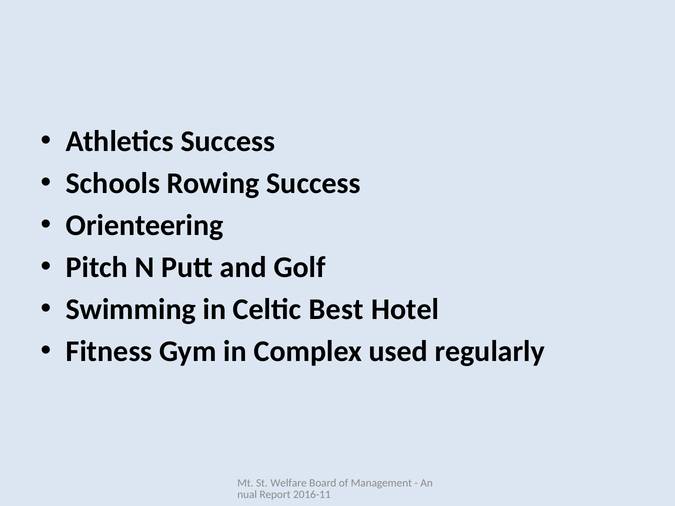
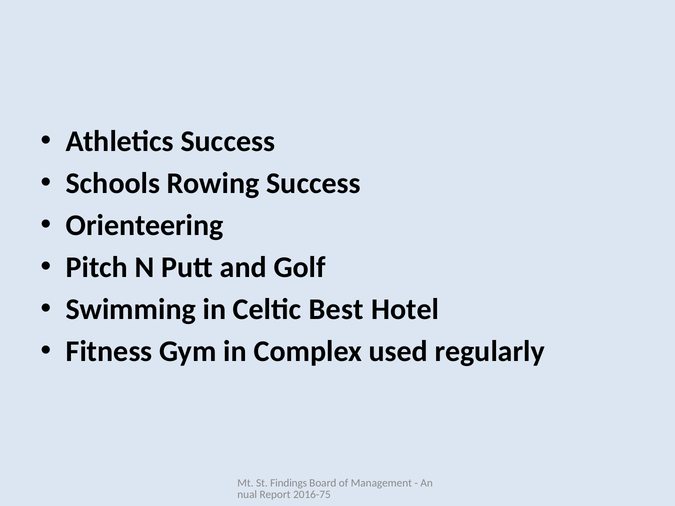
Welfare: Welfare -> Findings (289, 483)
2016-11: 2016-11 -> 2016-75 (312, 495)
